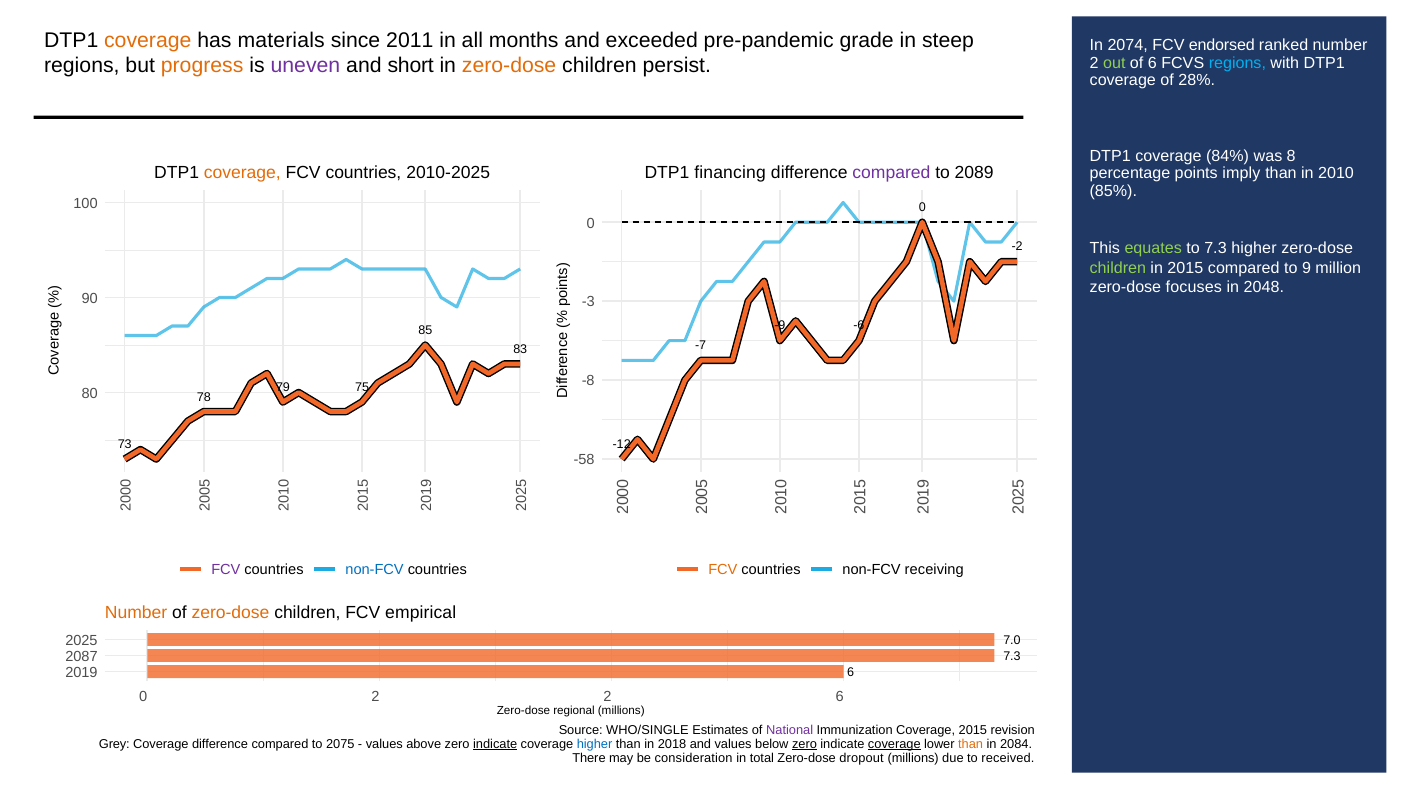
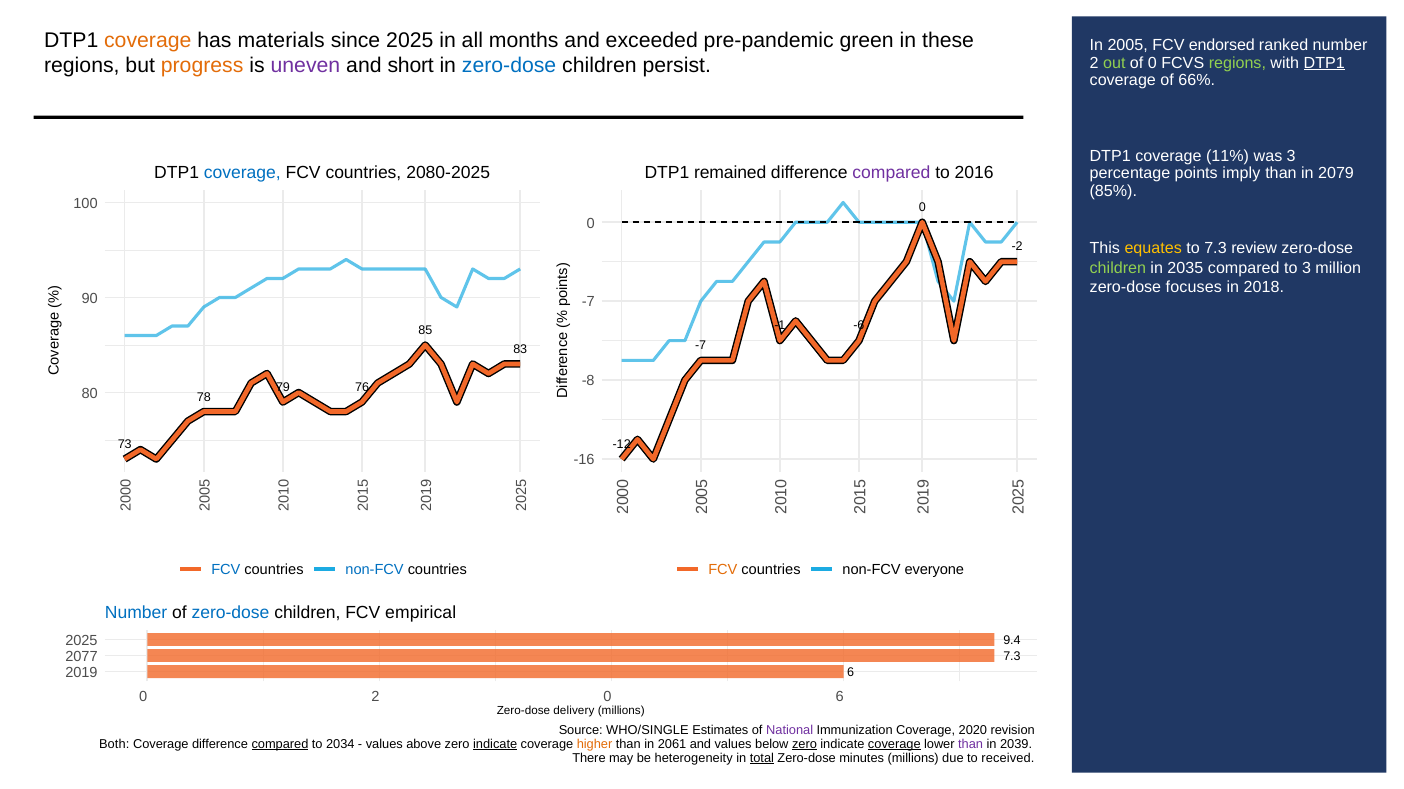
since 2011: 2011 -> 2025 (410, 40)
grade: grade -> green (867, 40)
steep: steep -> these (948, 40)
2074: 2074 -> 2005 (1128, 45)
of 6: 6 -> 0 (1152, 63)
regions colour: light blue -> light green (1237, 63)
DTP1 underline: none -> present (1324, 63)
zero-dose colour: orange -> blue (509, 66)
28%: 28% -> 66% (1197, 80)
84%: 84% -> 11% (1228, 156)
was 8: 8 -> 3 (1291, 156)
coverage colour: orange -> blue (242, 173)
2010-2025: 2010-2025 -> 2080-2025 (448, 173)
financing: financing -> remained (730, 173)
2089: 2089 -> 2016 (974, 173)
2010: 2010 -> 2079 (1336, 174)
equates colour: light green -> yellow (1153, 249)
7.3 higher: higher -> review (1254, 249)
in 2015: 2015 -> 2035 (1185, 268)
to 9: 9 -> 3 (1307, 268)
2048: 2048 -> 2018 (1264, 287)
-3: -3 -> -7 (588, 302)
-9: -9 -> -1 (780, 326)
75: 75 -> 76 (362, 388)
-58: -58 -> -16 (584, 461)
FCV colour: purple -> blue (226, 571)
receiving: receiving -> everyone (934, 571)
Number colour: orange -> blue (136, 614)
zero-dose colour: orange -> blue (230, 614)
7.0: 7.0 -> 9.4 (1012, 641)
2087: 2087 -> 2077 (81, 657)
2: 2 -> 0 (607, 697)
regional: regional -> delivery (574, 712)
Coverage 2015: 2015 -> 2020 (973, 731)
Grey: Grey -> Both (114, 745)
compared underline: none -> present (280, 745)
2075: 2075 -> 2034 (340, 745)
higher colour: blue -> orange (595, 745)
2018: 2018 -> 2061 (672, 745)
than colour: orange -> purple (971, 745)
2084: 2084 -> 2039 (1016, 745)
consideration: consideration -> heterogeneity (694, 759)
total underline: none -> present (762, 759)
dropout: dropout -> minutes (862, 759)
